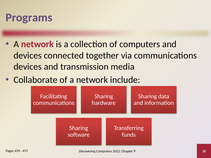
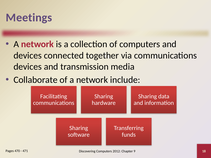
Programs: Programs -> Meetings (29, 18)
